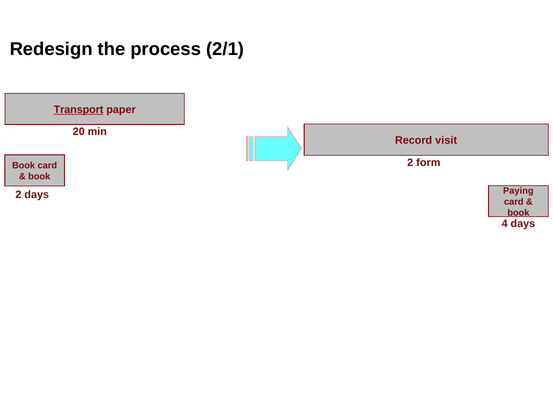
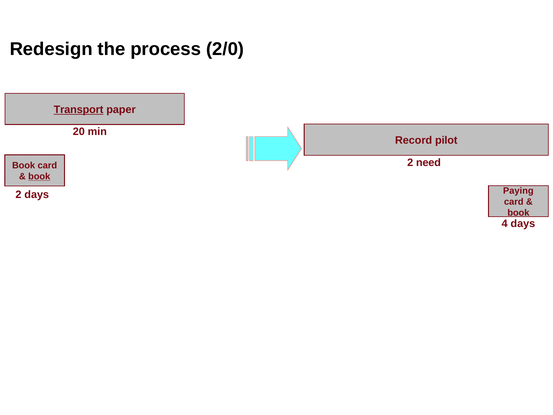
2/1: 2/1 -> 2/0 (225, 49)
visit: visit -> pilot (446, 140)
form: form -> need (428, 163)
book underline: none -> present (39, 176)
